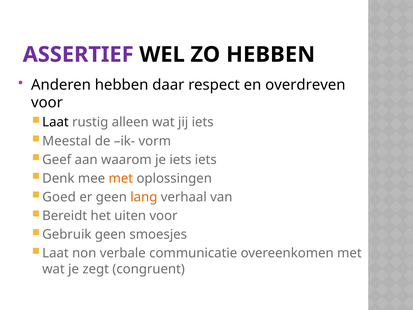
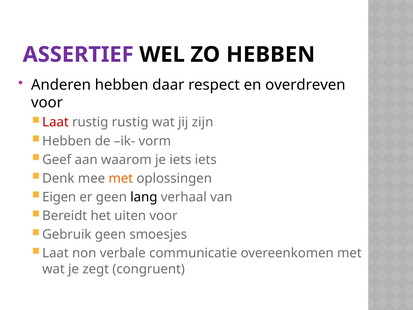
Laat colour: black -> red (55, 122)
rustig alleen: alleen -> rustig (130, 122)
jij iets: iets -> zijn (203, 122)
Meestal: Meestal -> Hebben (67, 141)
Goed: Goed -> Eigen (59, 197)
lang colour: orange -> black (144, 197)
